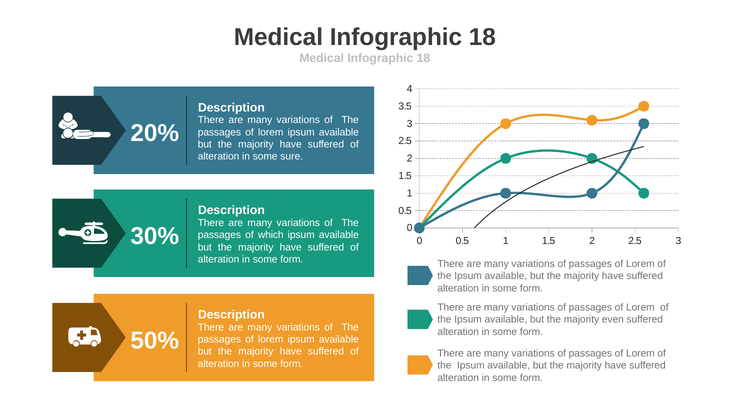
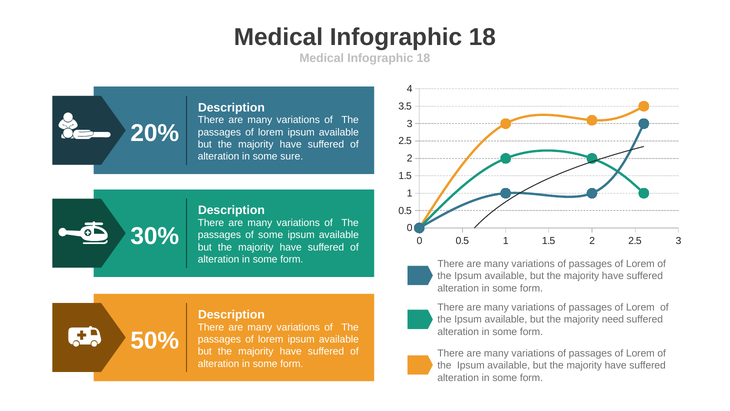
of which: which -> some (271, 235)
even: even -> need (613, 319)
